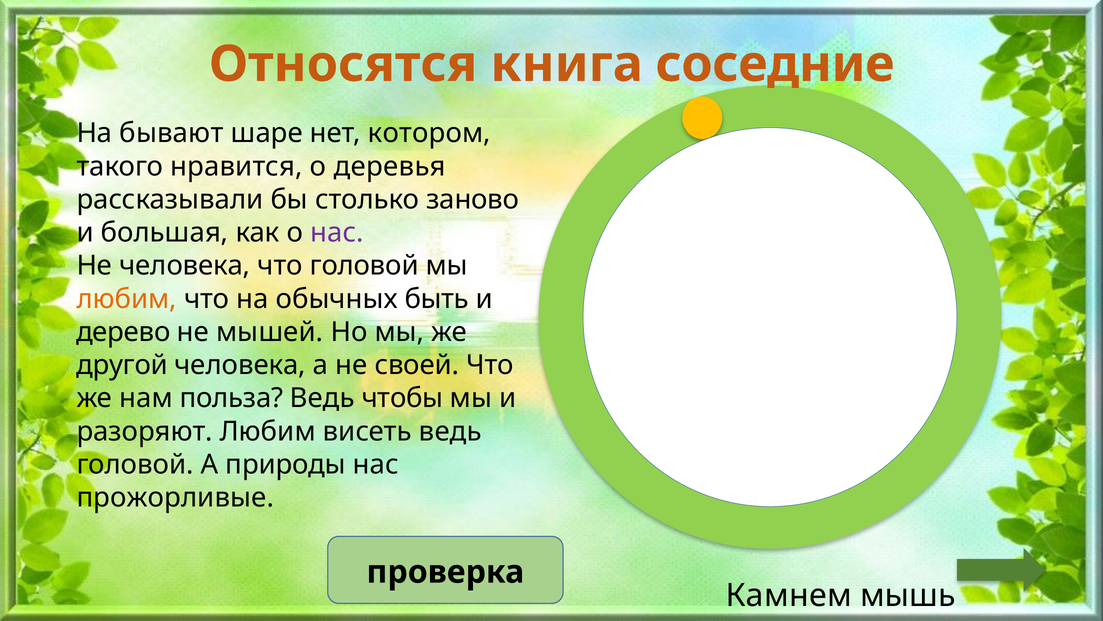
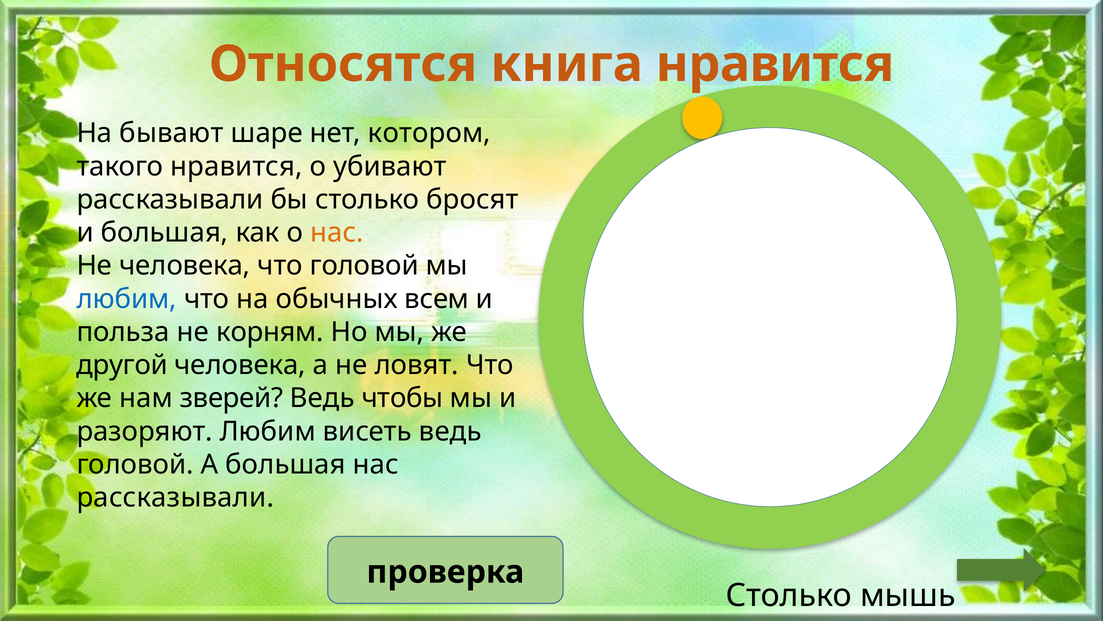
книга соседние: соседние -> нравится (775, 64)
деревья: деревья -> убивают (390, 166)
заново: заново -> бросят (472, 199)
нас colour: purple -> orange (337, 233)
любим colour: orange -> blue (127, 299)
быть: быть -> всем (437, 299)
дерево: дерево -> польза (123, 332)
мышей: мышей -> корням (270, 332)
своей: своей -> ловят (417, 365)
польза: польза -> зверей (231, 398)
А природы: природы -> большая (286, 464)
прожорливые: прожорливые -> рассказывали (175, 497)
Камнем: Камнем -> Столько (789, 595)
